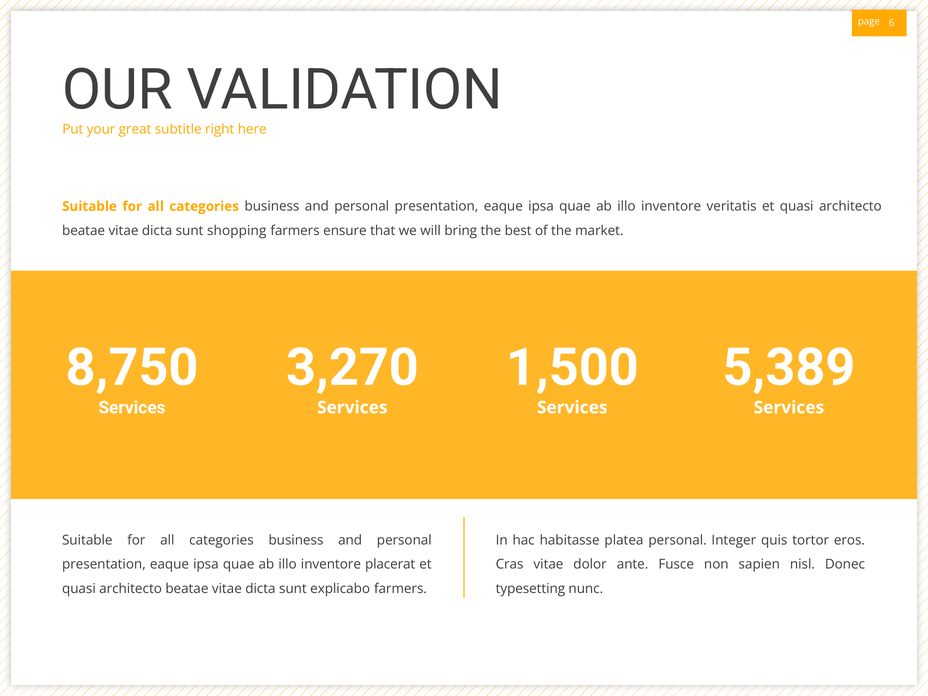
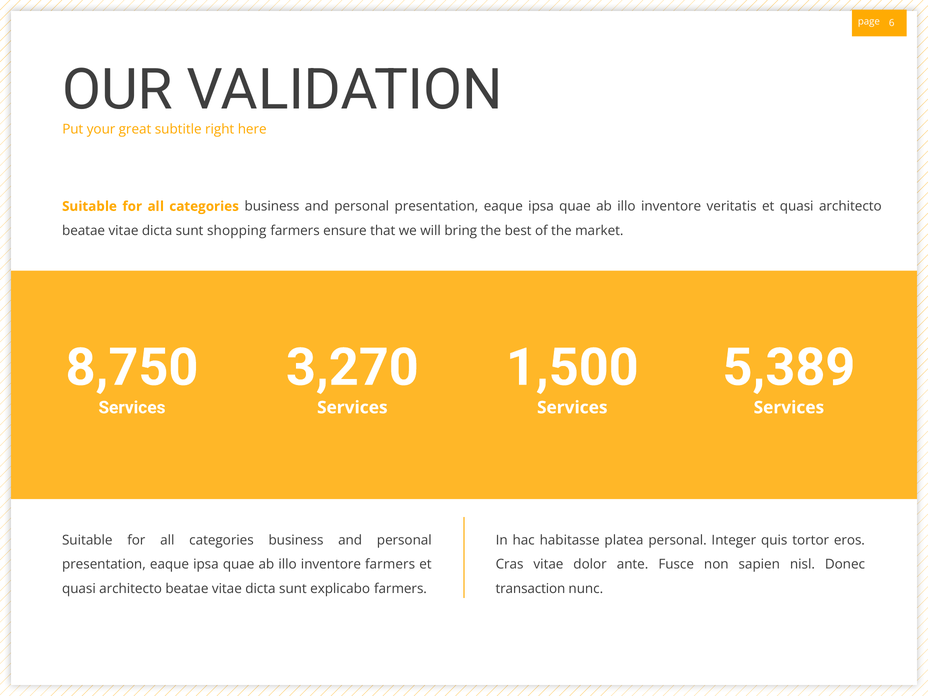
inventore placerat: placerat -> farmers (390, 564)
typesetting: typesetting -> transaction (530, 589)
